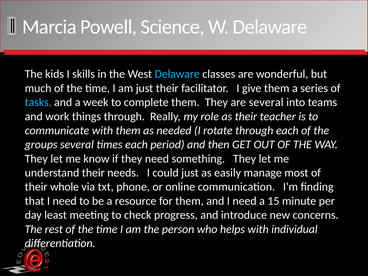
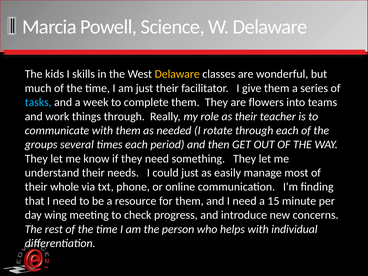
Delaware colour: light blue -> yellow (177, 74)
are several: several -> flowers (266, 102)
least: least -> wing (56, 215)
